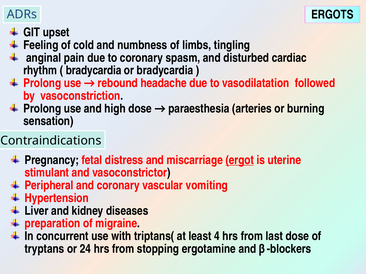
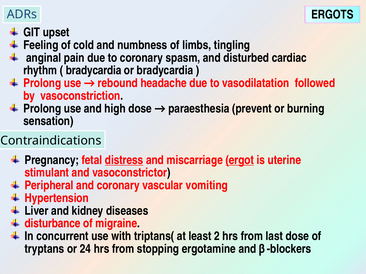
arteries: arteries -> prevent (252, 109)
distress underline: none -> present (124, 160)
preparation: preparation -> disturbance (53, 224)
4: 4 -> 2 (217, 237)
